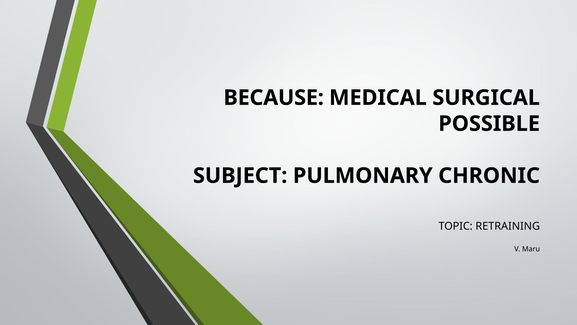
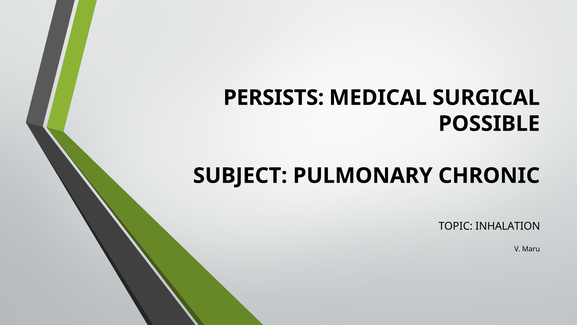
BECAUSE: BECAUSE -> PERSISTS (274, 98)
RETRAINING: RETRAINING -> INHALATION (508, 226)
